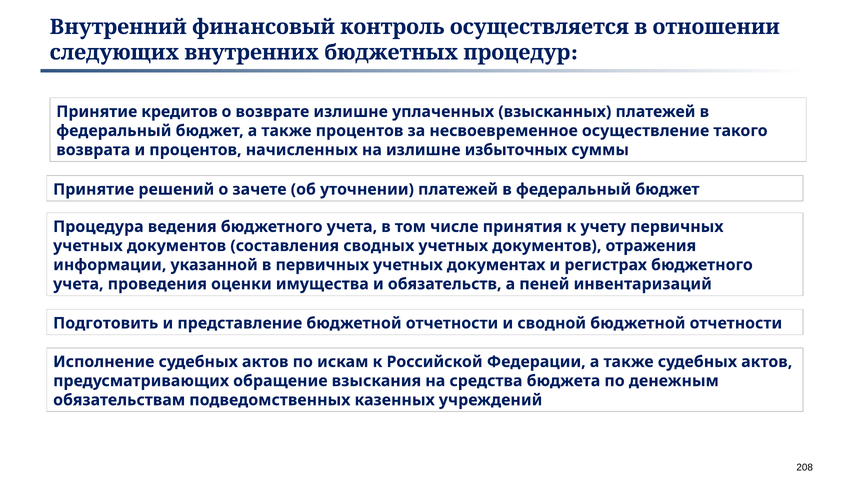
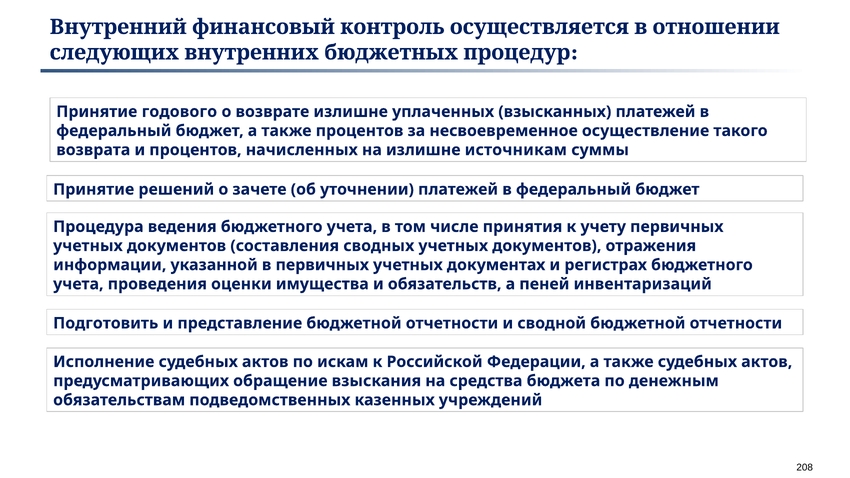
кредитов: кредитов -> годового (179, 112)
избыточных: избыточных -> источникам (516, 150)
